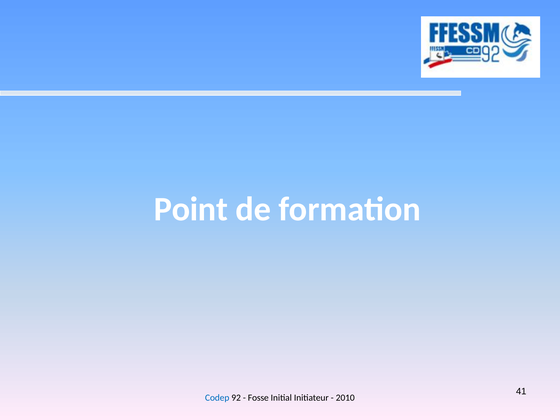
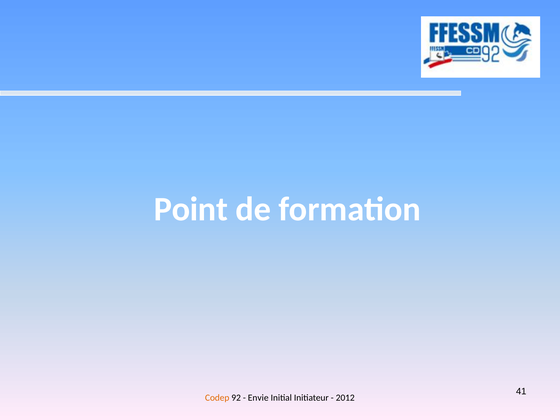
Codep colour: blue -> orange (217, 398)
Fosse: Fosse -> Envie (258, 398)
2010: 2010 -> 2012 (345, 398)
